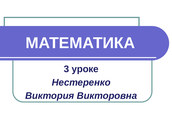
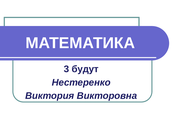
уроке: уроке -> будут (85, 69)
